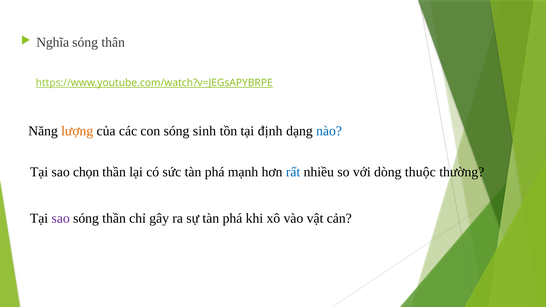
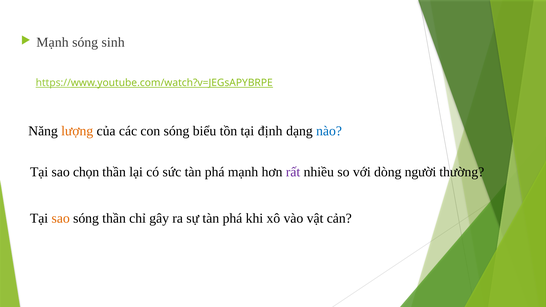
Nghĩa: Nghĩa -> Mạnh (53, 42)
thân: thân -> sinh (113, 42)
sinh: sinh -> biểu (205, 131)
rất colour: blue -> purple (293, 172)
thuộc: thuộc -> người (420, 172)
sao colour: purple -> orange (61, 218)
